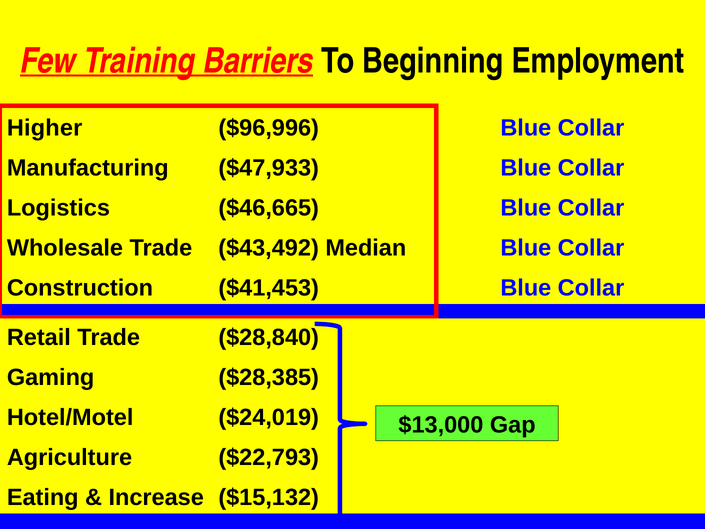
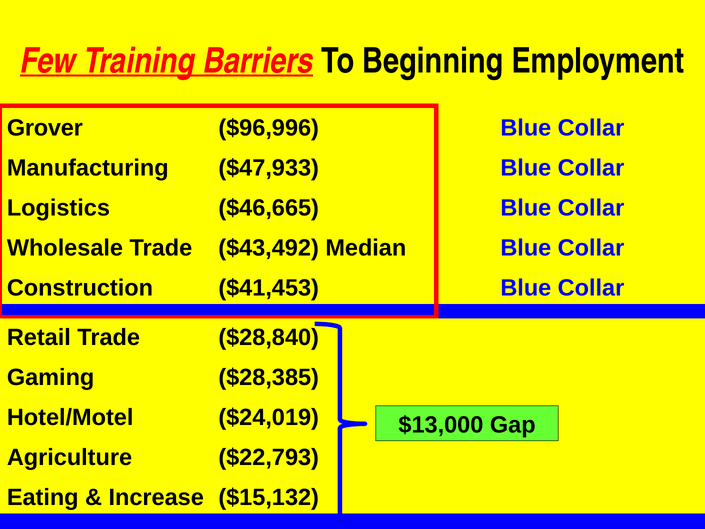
Higher: Higher -> Grover (45, 128)
